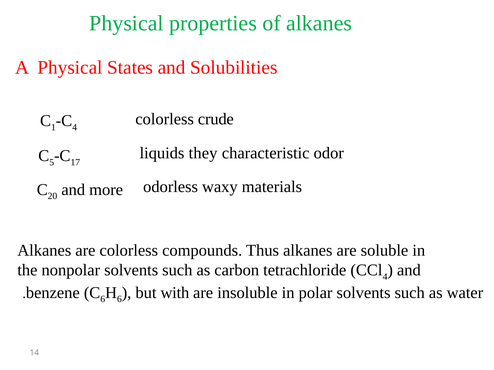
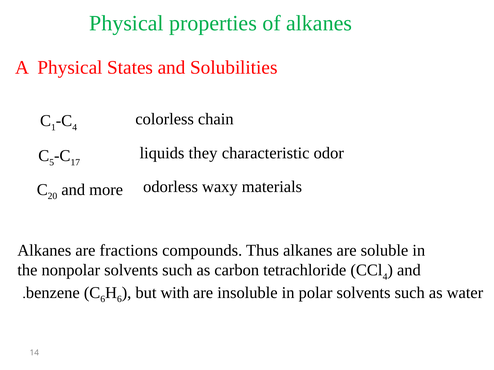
crude: crude -> chain (216, 119)
are colorless: colorless -> fractions (129, 251)
